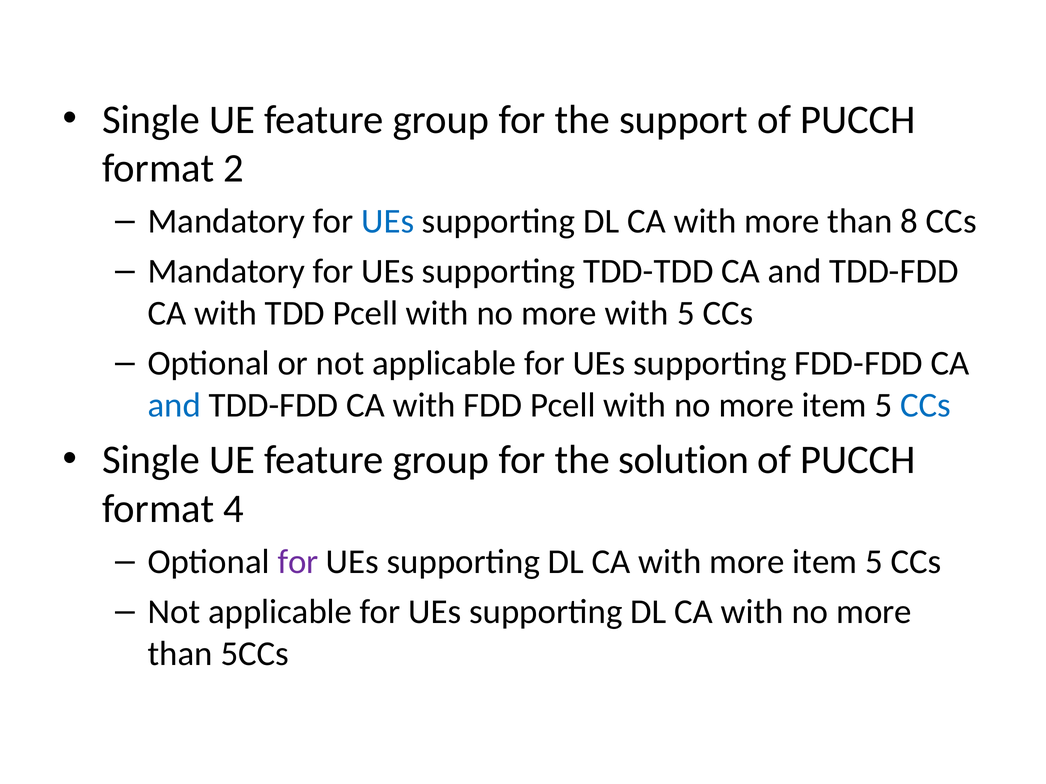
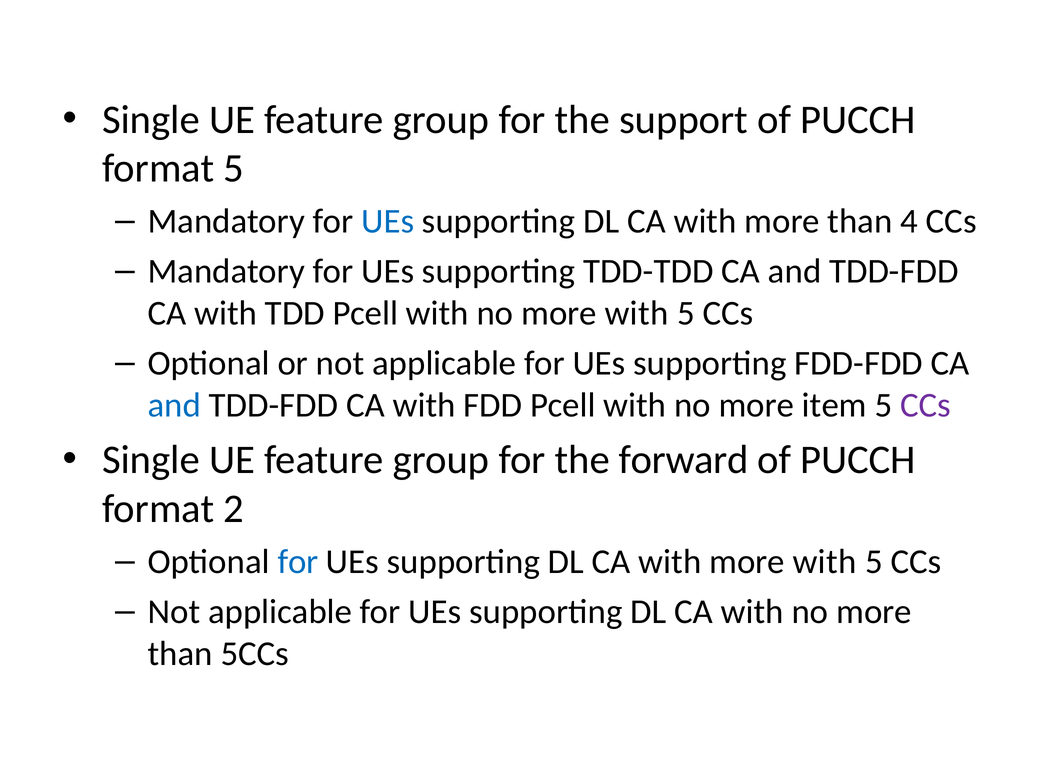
format 2: 2 -> 5 (234, 169)
8: 8 -> 4 (909, 222)
CCs colour: blue -> purple (926, 405)
solution: solution -> forward (684, 460)
4: 4 -> 2 (234, 509)
for colour: purple -> blue (298, 562)
with more item: item -> with (825, 562)
